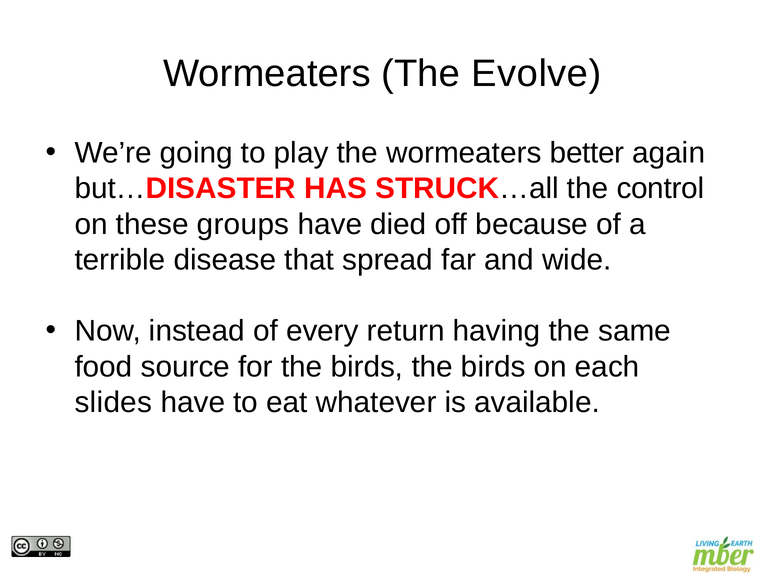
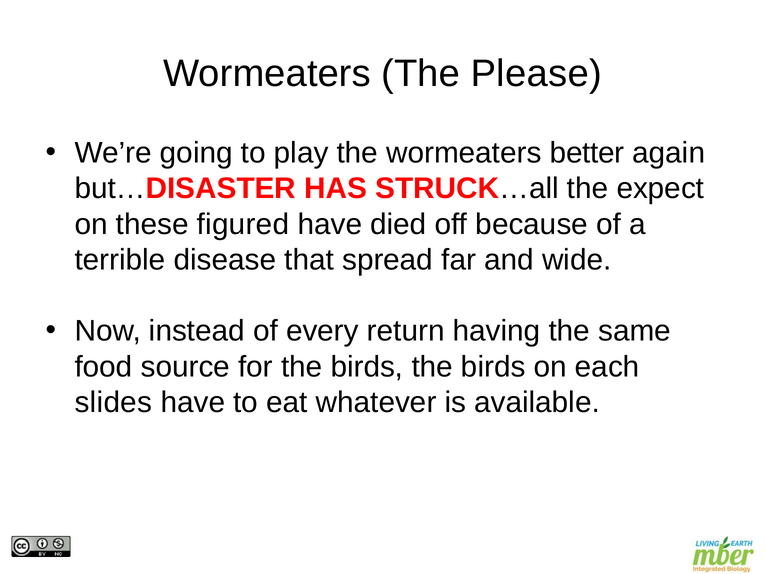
Evolve: Evolve -> Please (536, 74)
control: control -> expect (660, 189)
groups: groups -> figured (243, 224)
